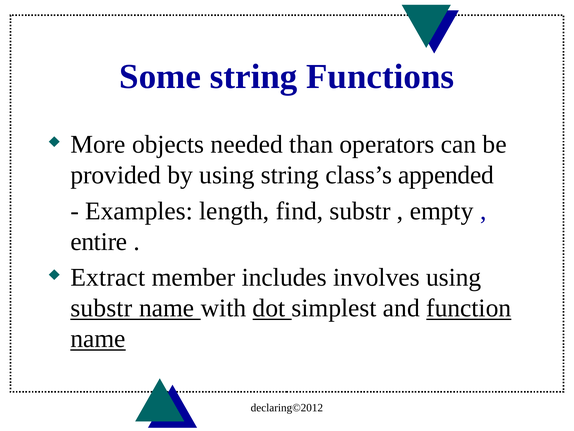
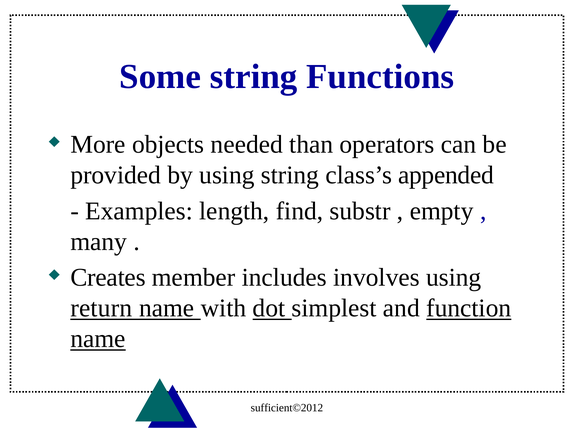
entire: entire -> many (99, 241)
Extract: Extract -> Creates (108, 277)
substr: substr -> return (101, 308)
declaring©2012: declaring©2012 -> sufficient©2012 (287, 407)
